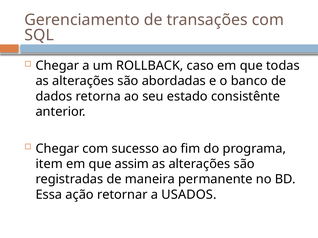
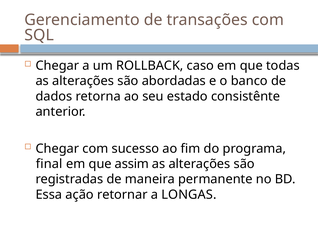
item: item -> final (49, 164)
USADOS: USADOS -> LONGAS (189, 195)
